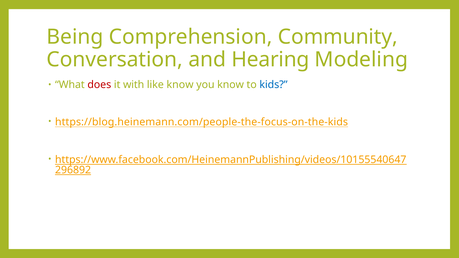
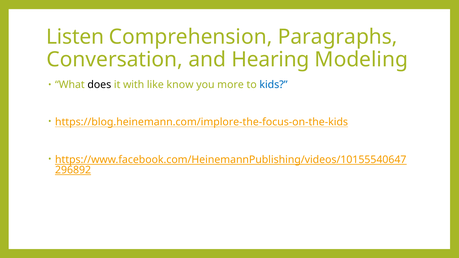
Being: Being -> Listen (75, 37)
Community: Community -> Paragraphs (338, 37)
does colour: red -> black (99, 85)
you know: know -> more (231, 85)
https://blog.heinemann.com/people-the-focus-on-the-kids: https://blog.heinemann.com/people-the-focus-on-the-kids -> https://blog.heinemann.com/implore-the-focus-on-the-kids (202, 122)
